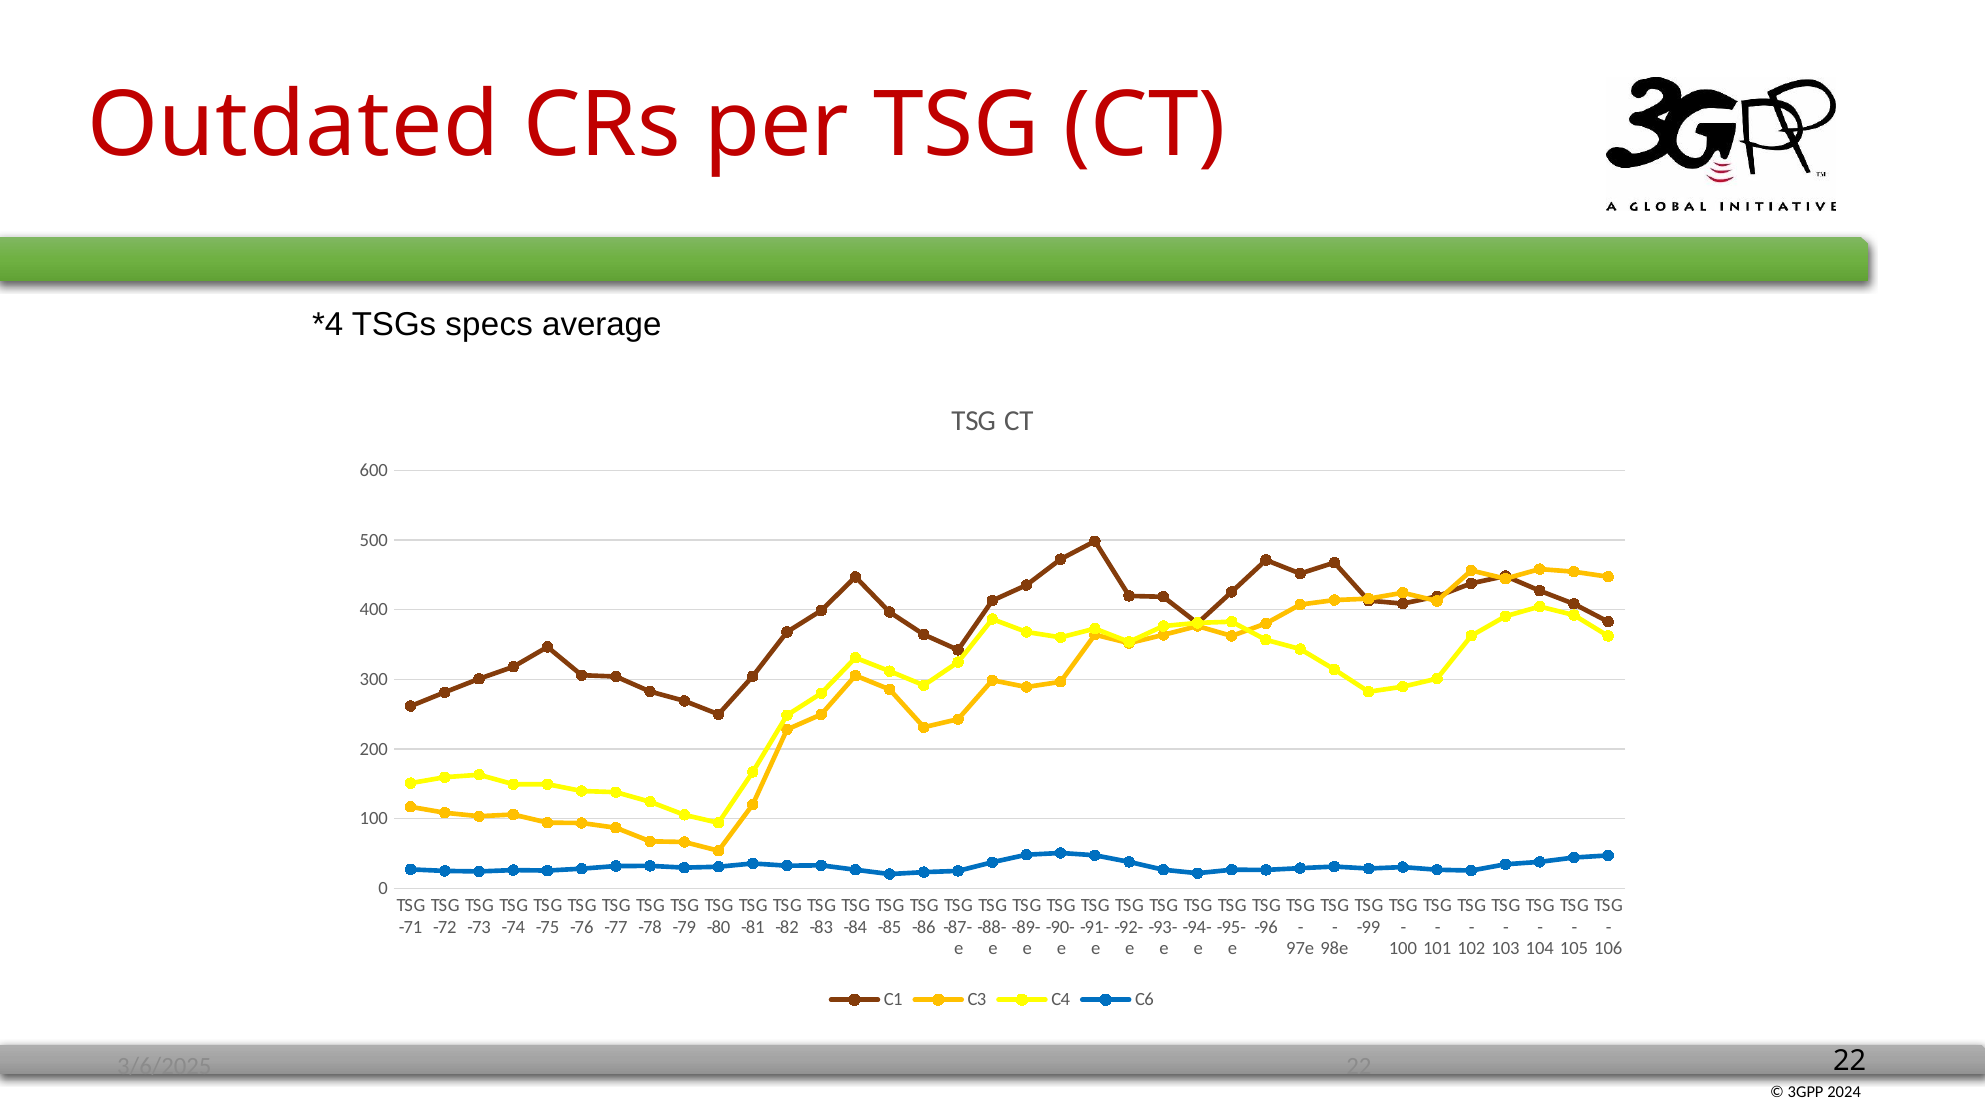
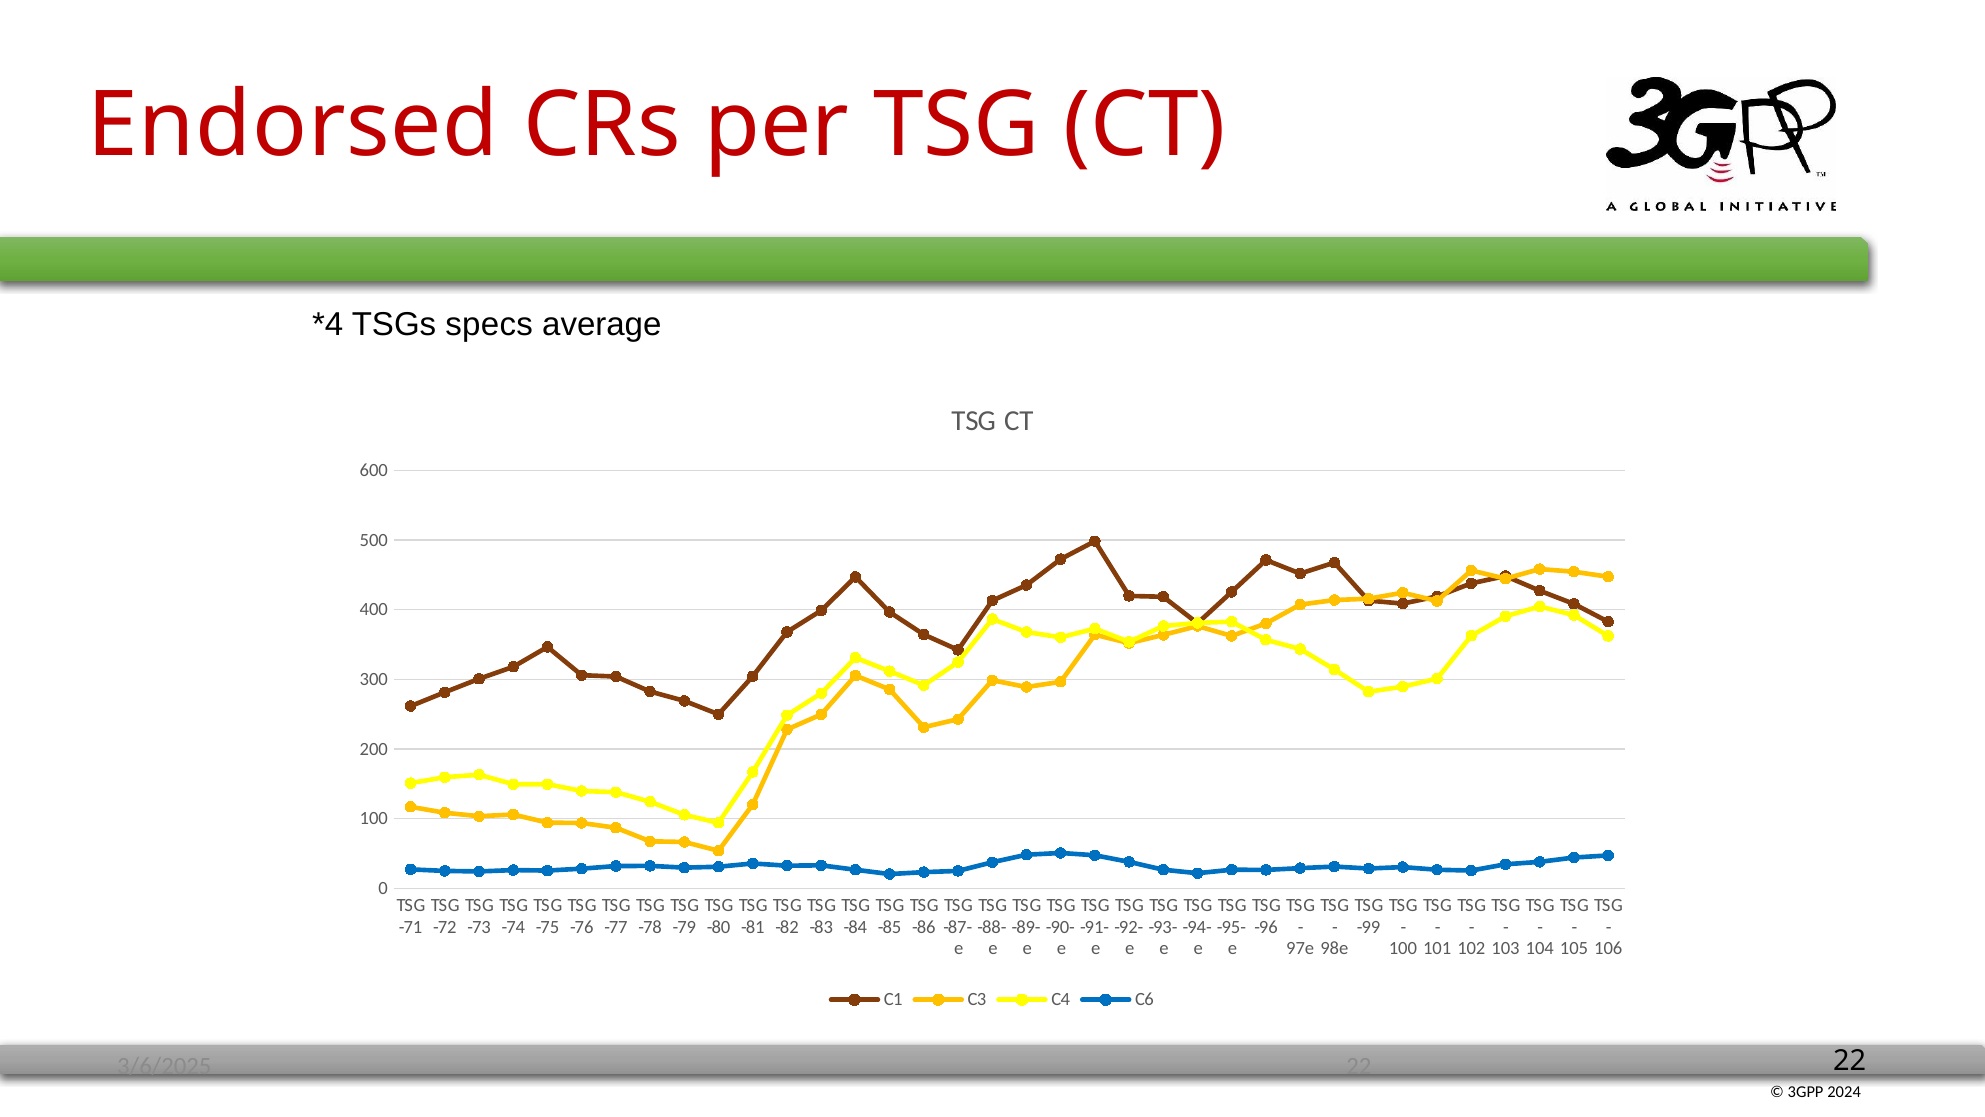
Outdated: Outdated -> Endorsed (293, 126)
